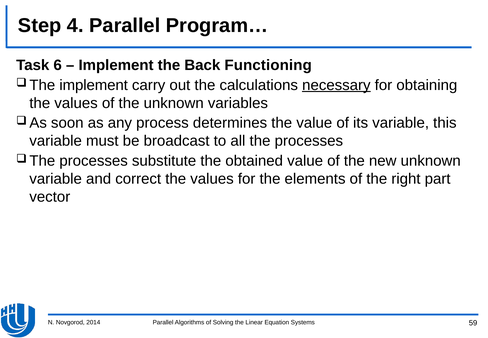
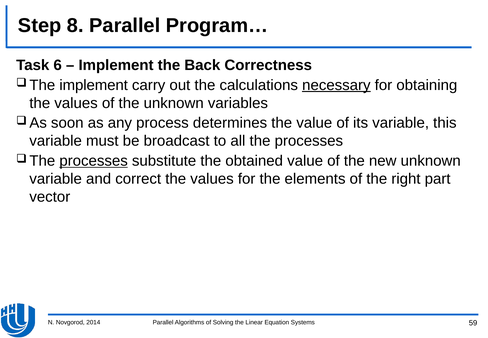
4: 4 -> 8 (75, 25)
Functioning: Functioning -> Correctness (268, 65)
processes underline: none -> present (94, 161)
